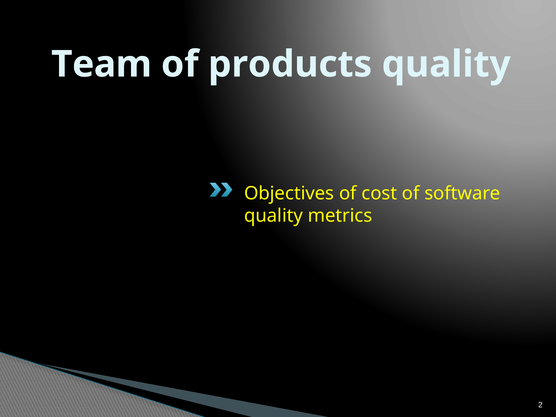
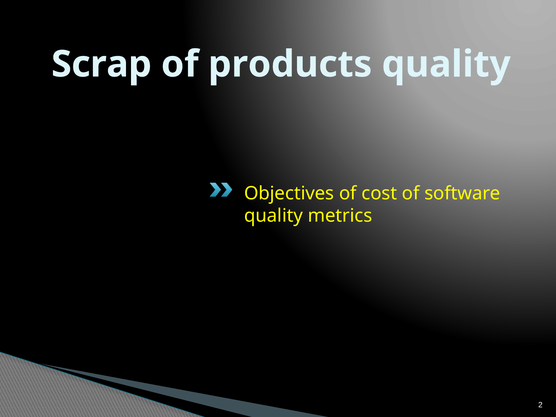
Team: Team -> Scrap (101, 64)
